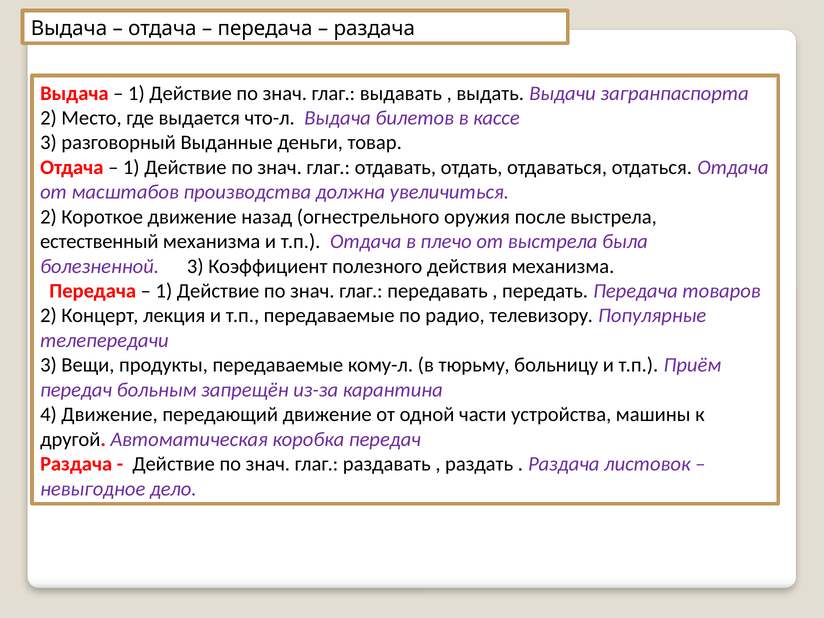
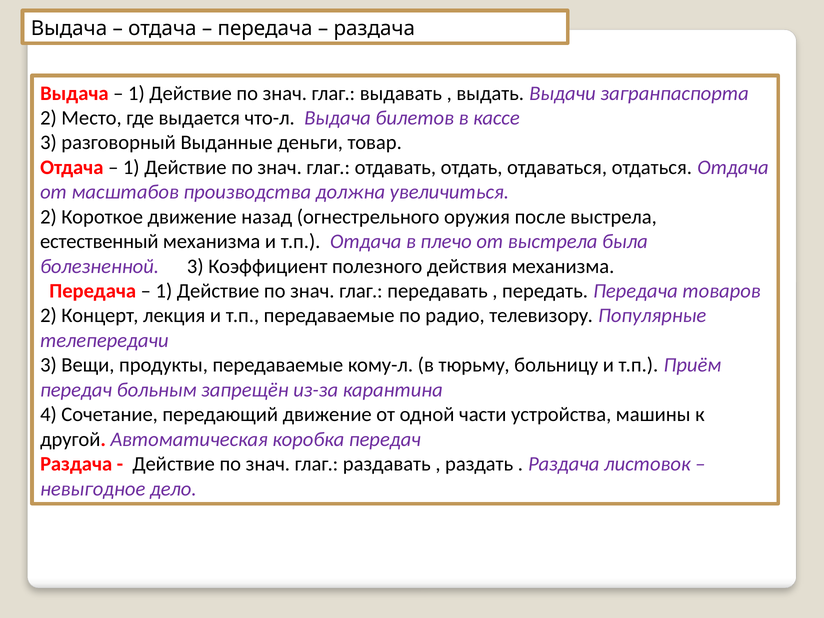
4 Движение: Движение -> Сочетание (110, 415)
